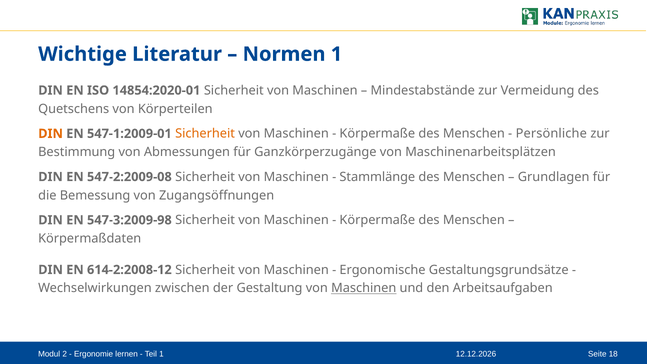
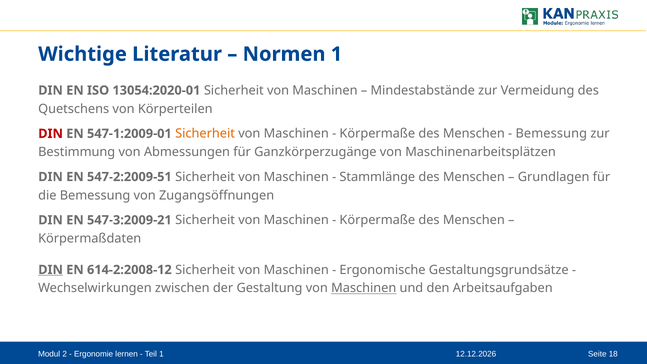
14854:2020-01: 14854:2020-01 -> 13054:2020-01 (156, 90)
DIN colour: orange -> red (51, 134)
Persönliche: Persönliche -> Bemessung (551, 134)
547-2:2009-08: 547-2:2009-08 -> 547-2:2009-51 (129, 177)
547-3:2009-98: 547-3:2009-98 -> 547-3:2009-21 (129, 220)
DIN underline: none -> present (51, 270)
